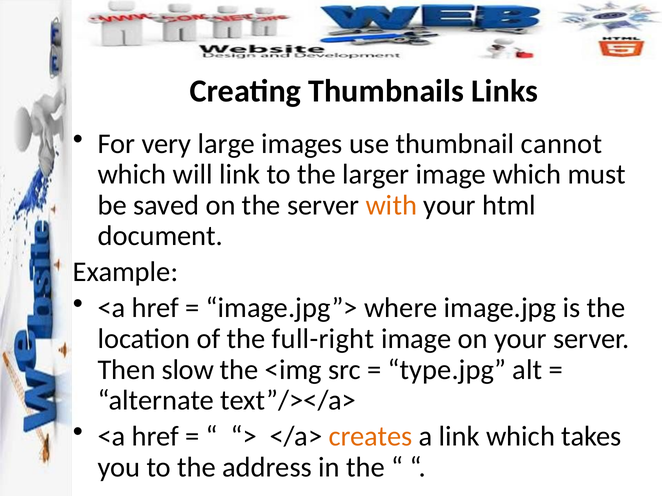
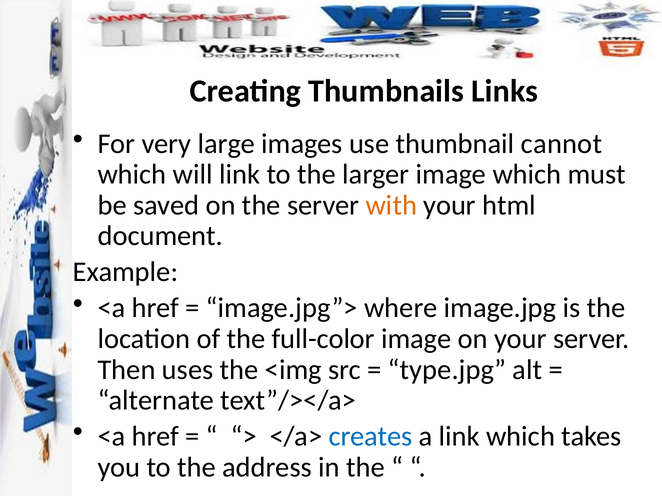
full-right: full-right -> full-color (323, 339)
slow: slow -> uses (188, 370)
creates colour: orange -> blue (371, 437)
